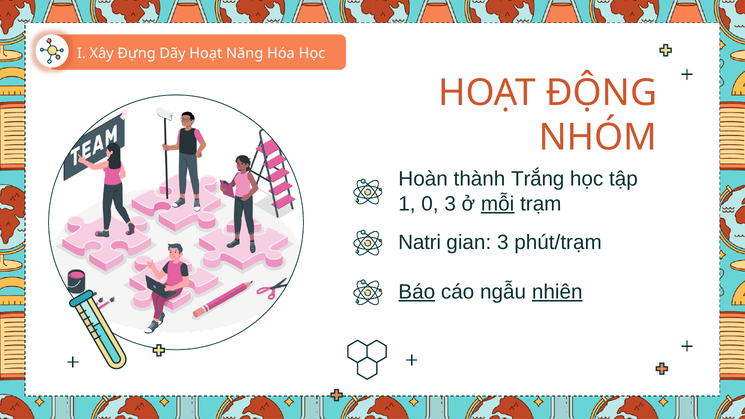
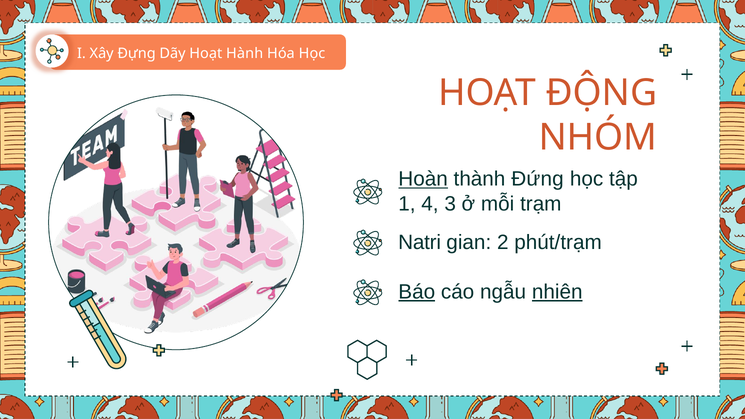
Năng: Năng -> Hành (245, 54)
Hoàn underline: none -> present (423, 179)
Trắng: Trắng -> Đứng (538, 179)
0: 0 -> 4 (430, 204)
mỗi underline: present -> none (498, 204)
gian 3: 3 -> 2 (503, 242)
